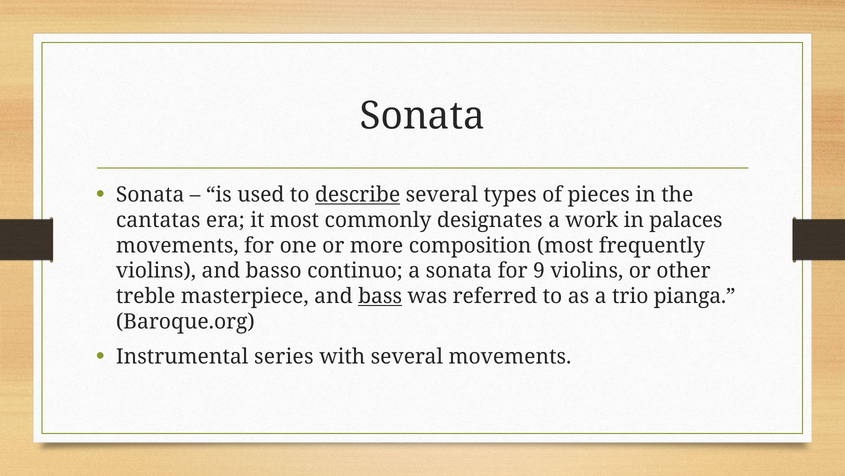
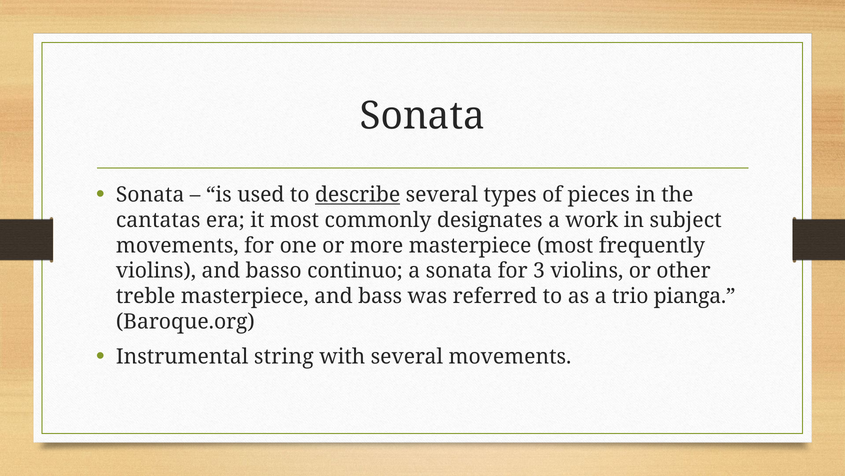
palaces: palaces -> subject (686, 220)
more composition: composition -> masterpiece (470, 245)
9: 9 -> 3 (539, 271)
bass underline: present -> none (380, 296)
series: series -> string (284, 356)
